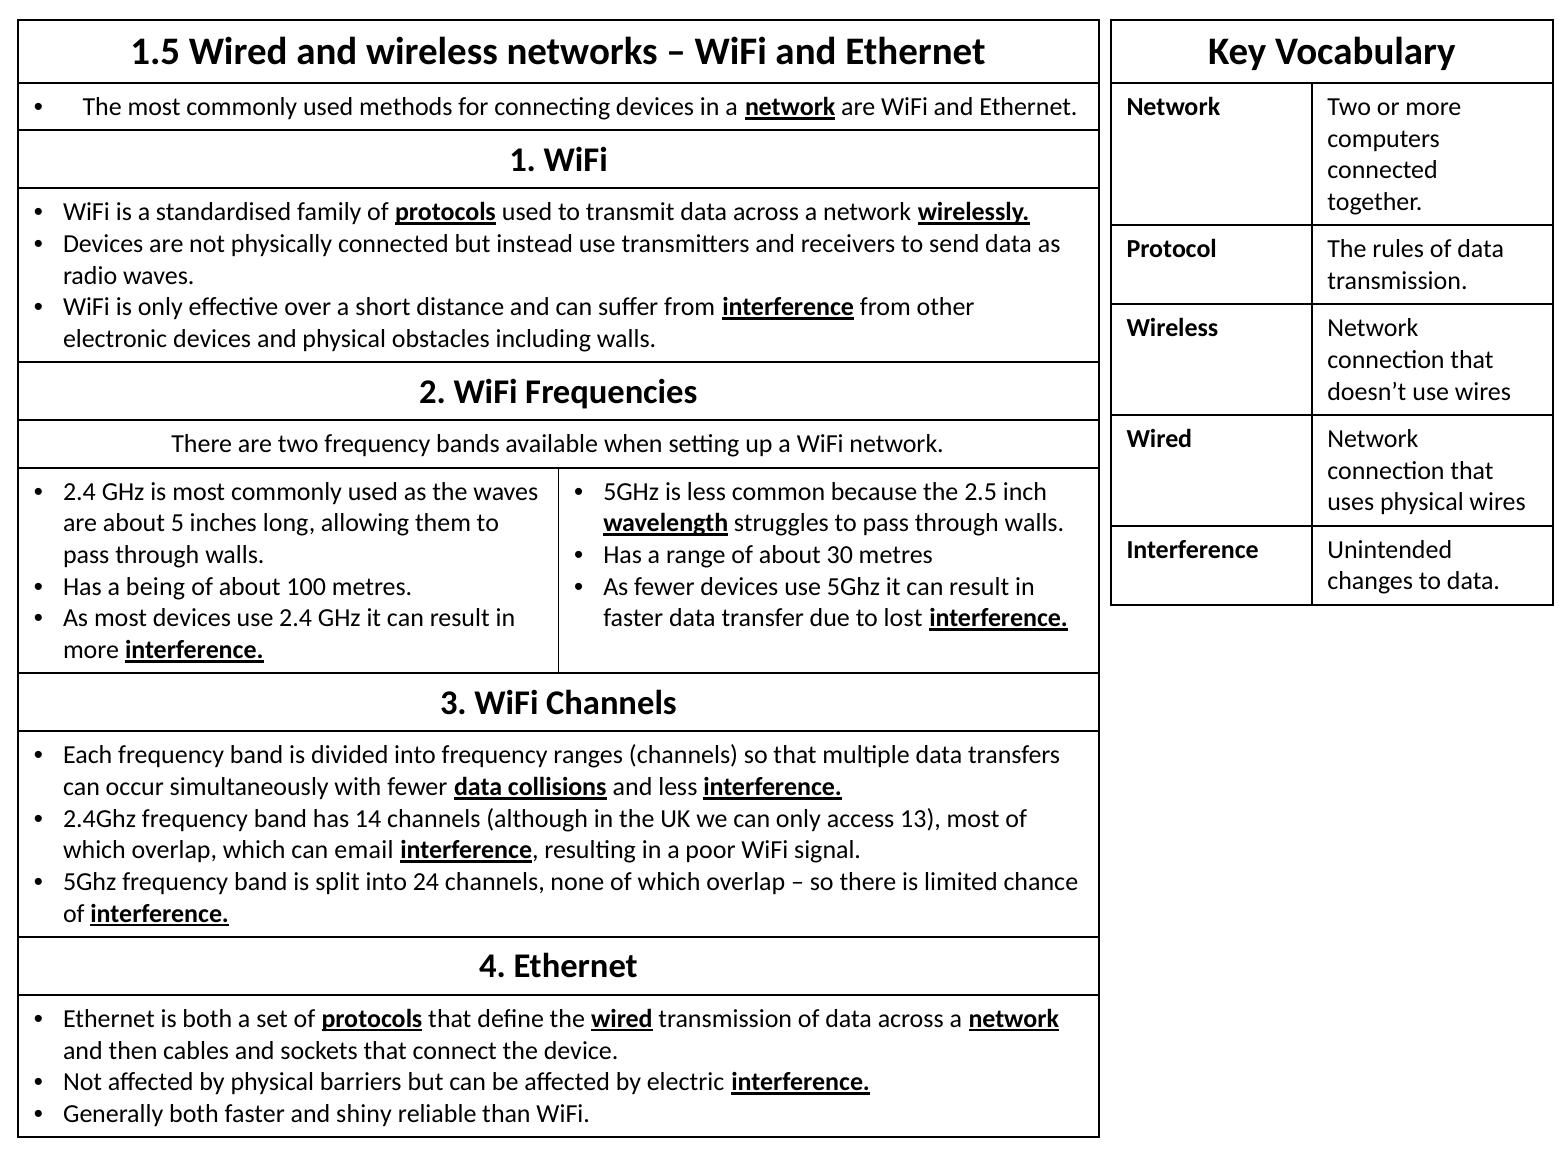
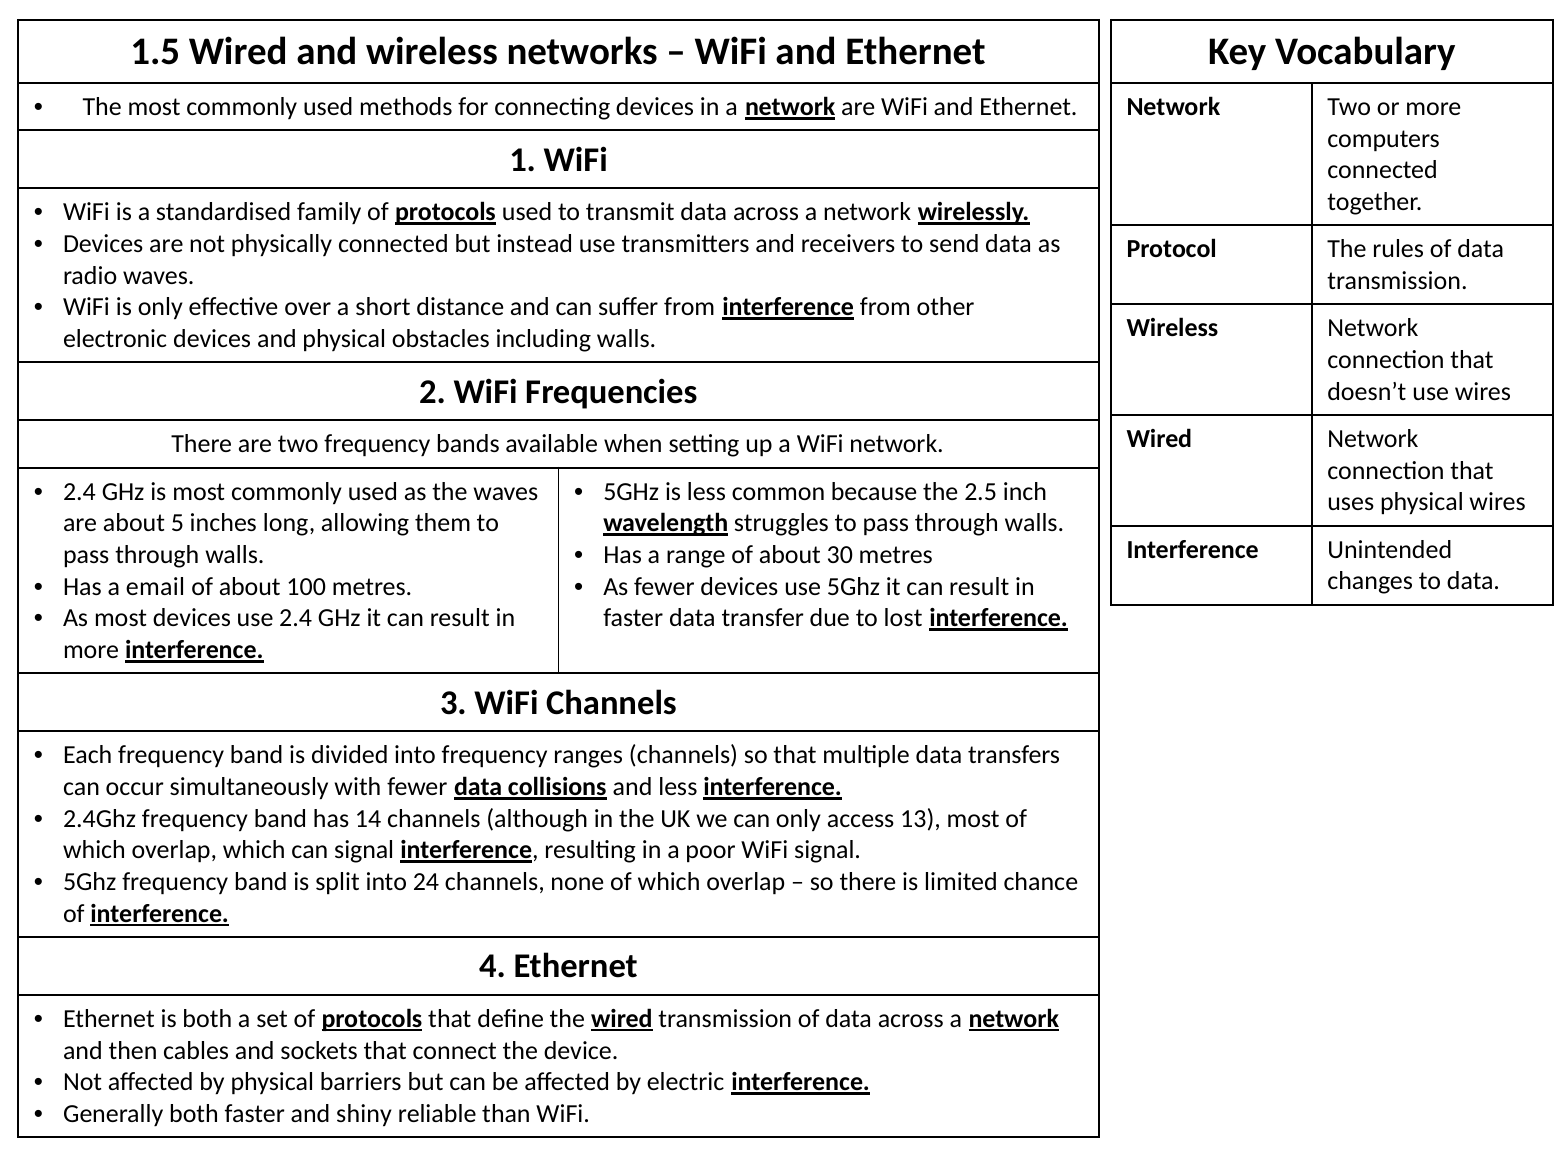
being: being -> email (155, 587)
can email: email -> signal (364, 850)
